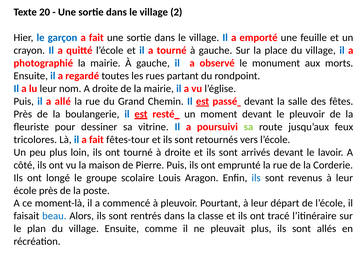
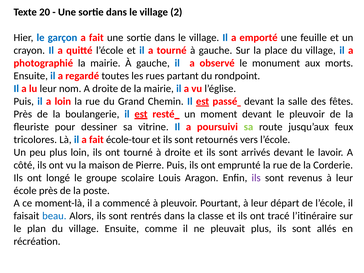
a allé: allé -> loin (63, 101)
fêtes-tour: fêtes-tour -> école-tour (128, 140)
ils colour: blue -> purple (256, 178)
